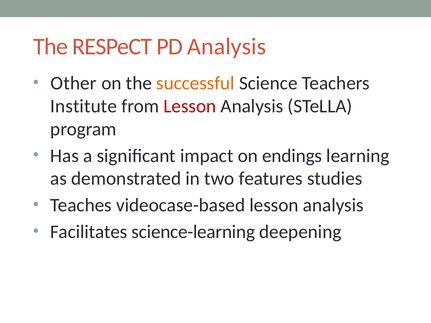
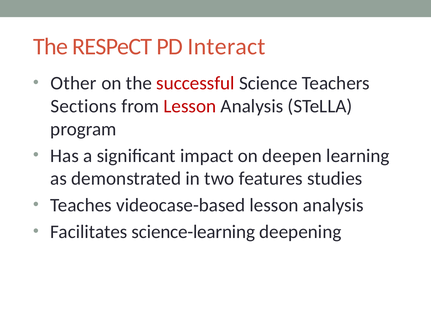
PD Analysis: Analysis -> Interact (227, 47)
successful colour: orange -> red (195, 83)
Institute: Institute -> Sections (84, 106)
endings: endings -> deepen (292, 156)
